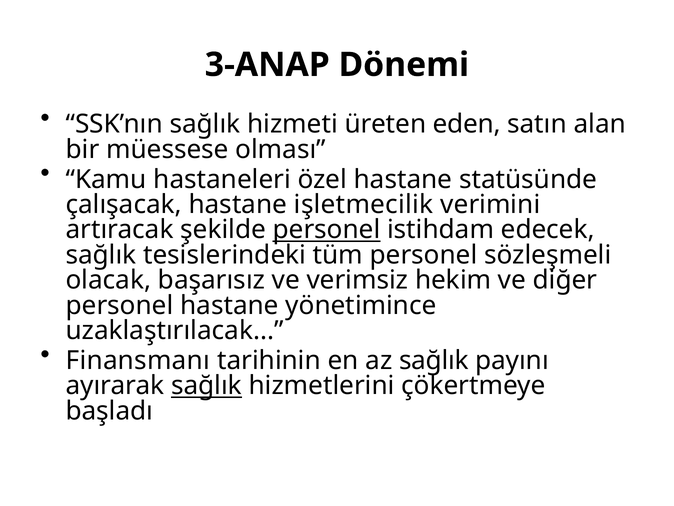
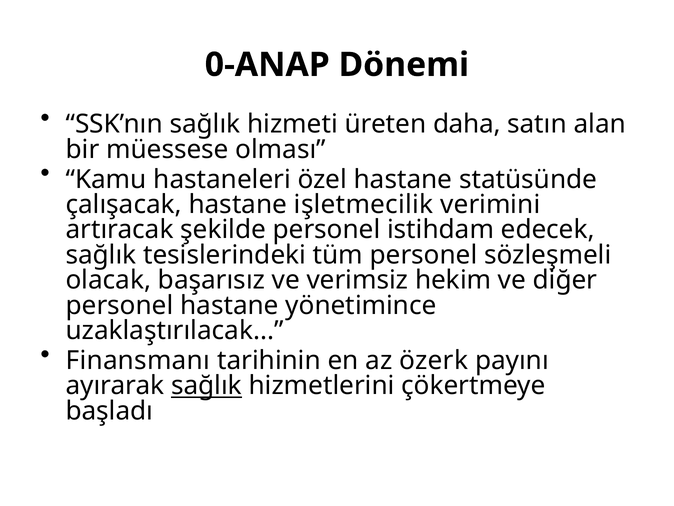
3-ANAP: 3-ANAP -> 0-ANAP (267, 65)
eden: eden -> daha (467, 124)
personel underline: present -> none (327, 230)
az sağlık: sağlık -> özerk (434, 360)
